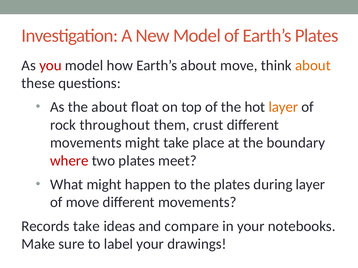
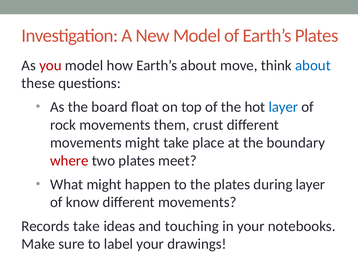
about colour: orange -> blue (313, 65)
the about: about -> board (110, 107)
layer colour: orange -> blue (283, 107)
rock throughout: throughout -> movements (115, 125)
of move: move -> know (83, 203)
compare: compare -> touching (192, 227)
